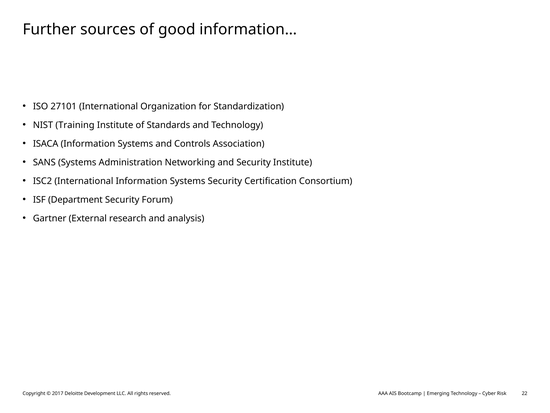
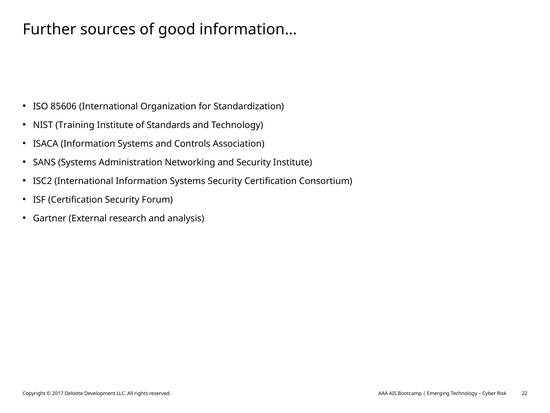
27101: 27101 -> 85606 (64, 106)
ISF Department: Department -> Certification (75, 200)
